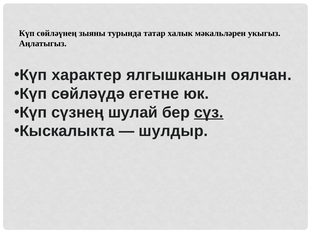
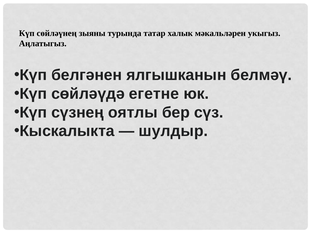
характер: характер -> белгәнен (87, 75)
оялчан: оялчан -> белмәү (261, 75)
шулай: шулай -> оятлы (133, 112)
сүз underline: present -> none (209, 112)
